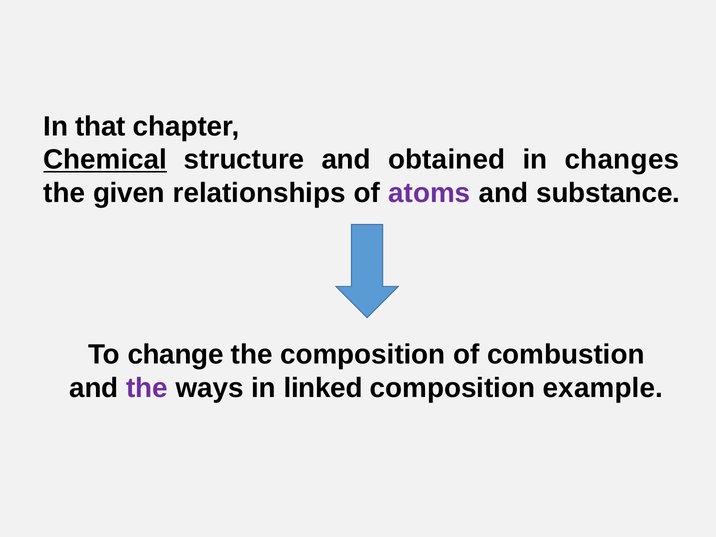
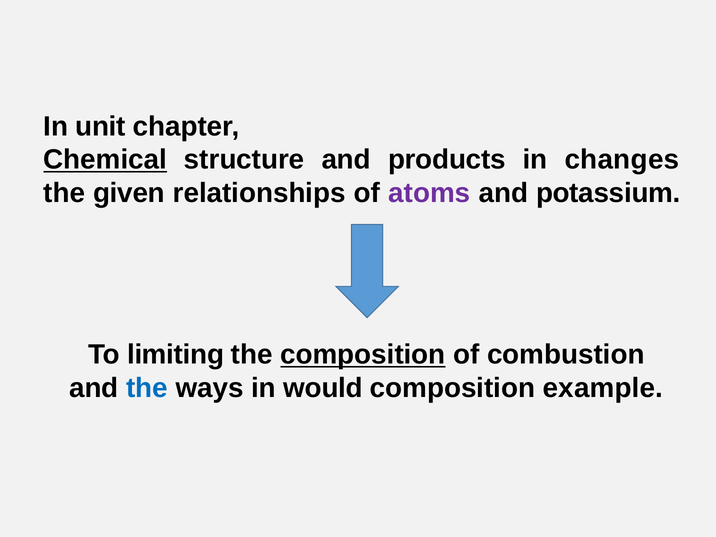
that: that -> unit (101, 126)
obtained: obtained -> products (447, 160)
substance: substance -> potassium (608, 193)
change: change -> limiting (176, 355)
composition underline: none -> present (363, 355)
the colour: purple -> blue (147, 388)
linked: linked -> would (323, 388)
